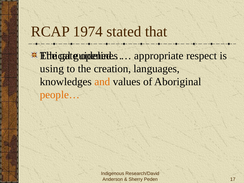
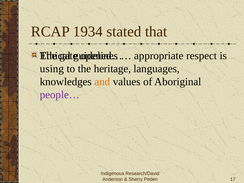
1974: 1974 -> 1934 (88, 32)
creation: creation -> heritage (112, 69)
people… colour: orange -> purple (60, 95)
